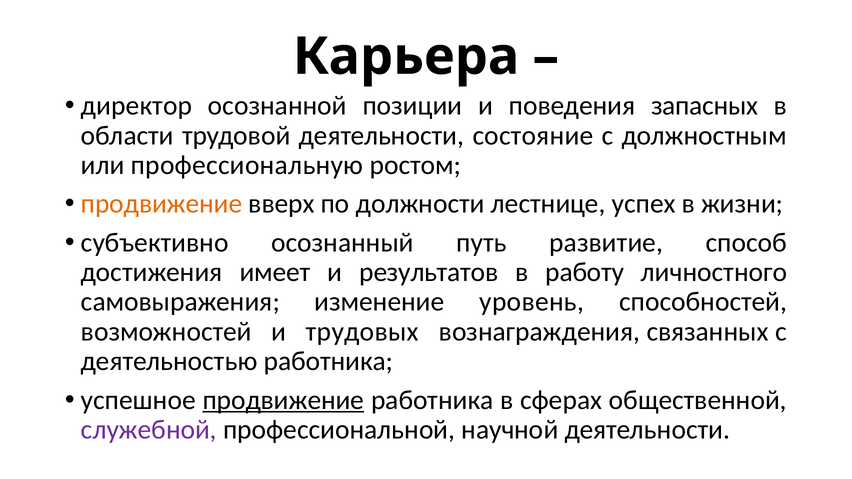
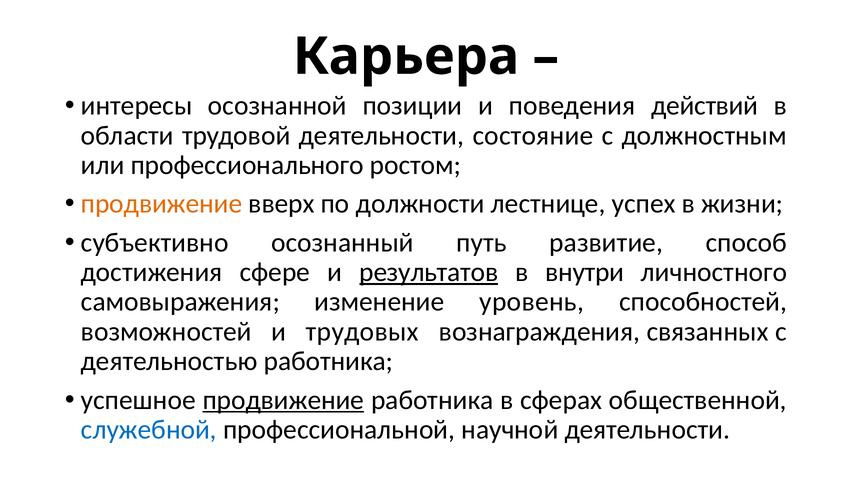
директор: директор -> интересы (137, 106)
запасных: запасных -> действий (705, 106)
профессиональную: профессиональную -> профессионального (247, 165)
имеет: имеет -> сфере (275, 272)
результатов underline: none -> present (429, 272)
работу: работу -> внутри (585, 272)
служебной colour: purple -> blue (149, 430)
